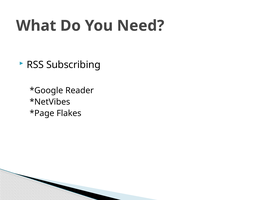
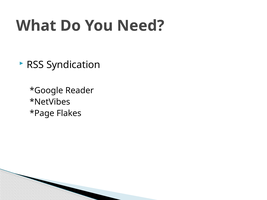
Subscribing: Subscribing -> Syndication (73, 65)
